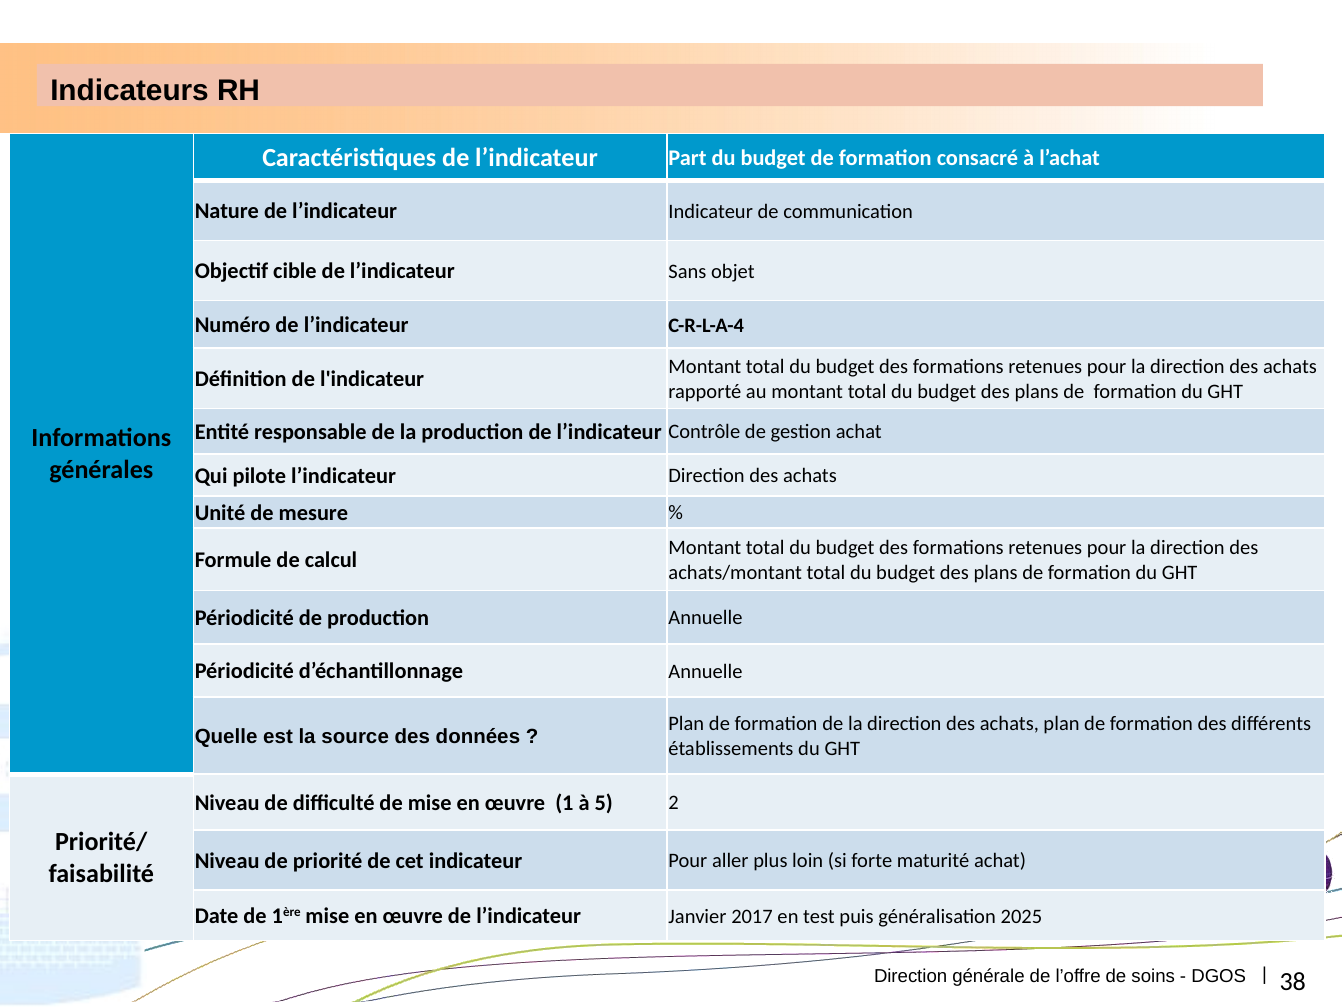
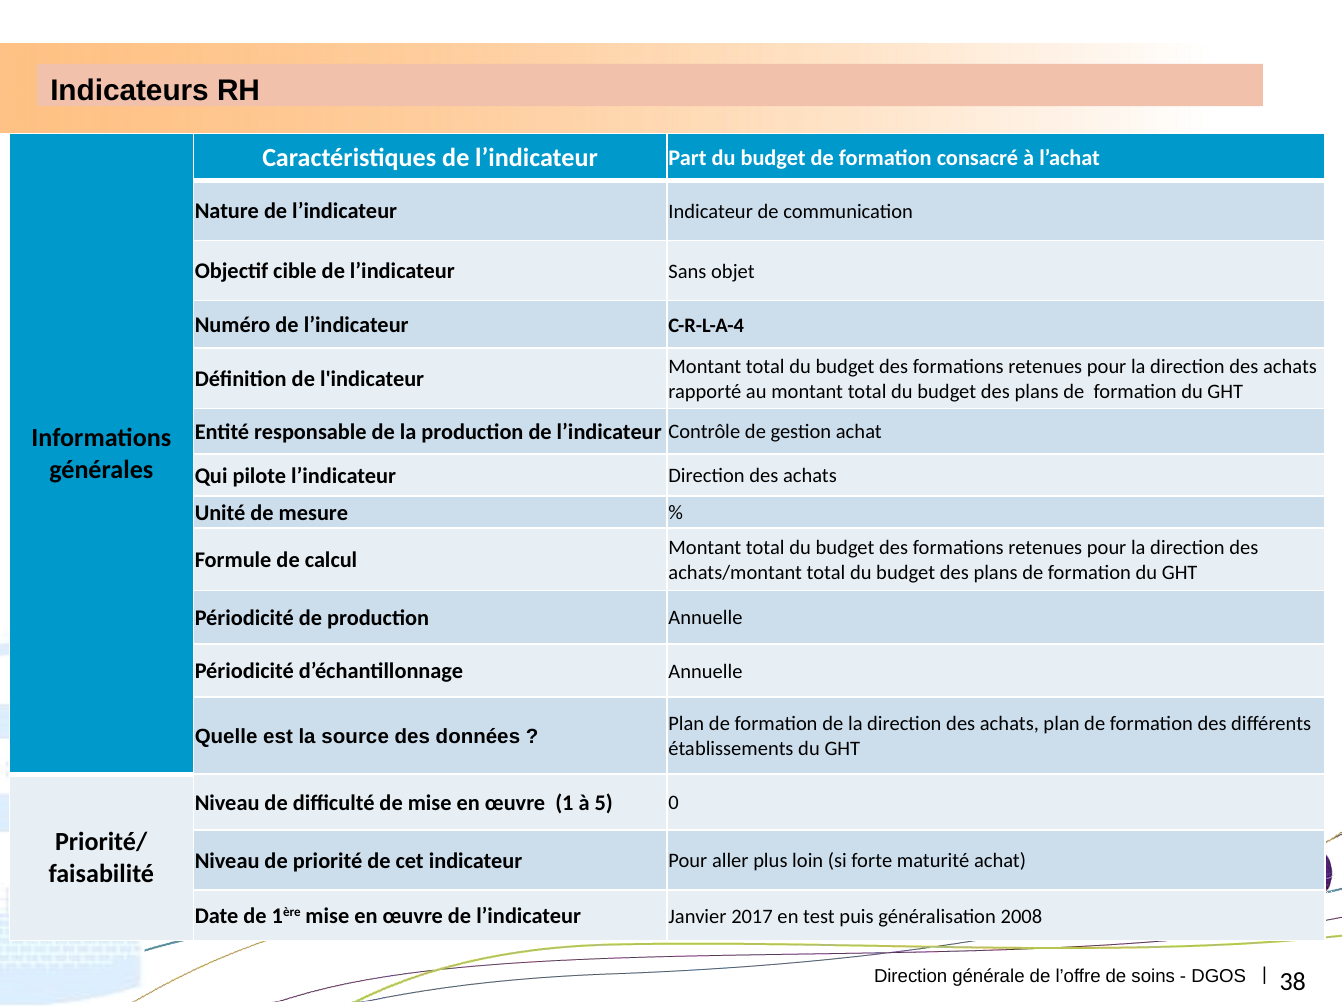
2: 2 -> 0 (674, 803)
2025: 2025 -> 2008 (1021, 916)
